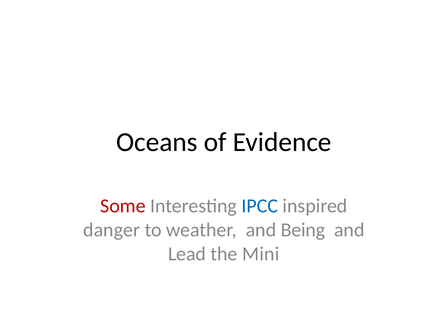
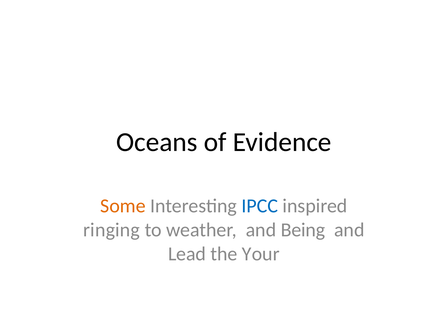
Some colour: red -> orange (123, 206)
danger: danger -> ringing (112, 230)
Mini: Mini -> Your (261, 254)
